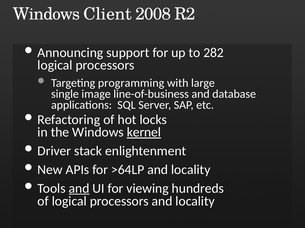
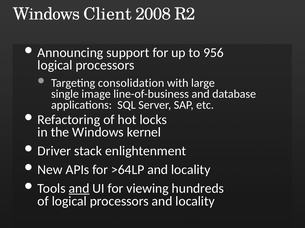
282: 282 -> 956 (214, 53)
programming: programming -> consolidation (131, 83)
kernel underline: present -> none (144, 133)
